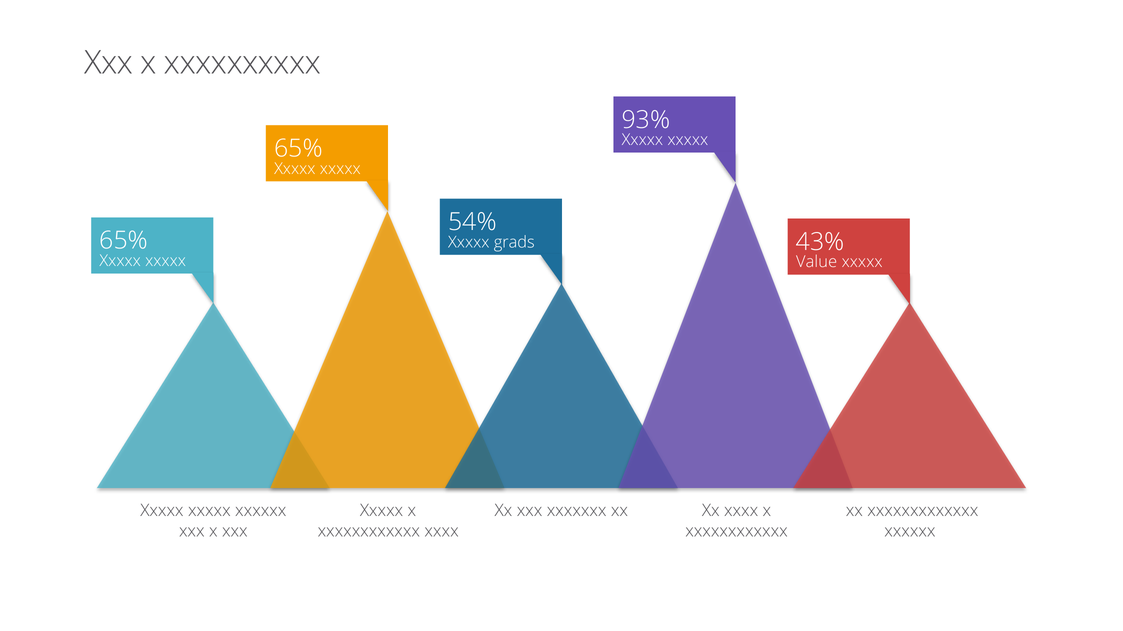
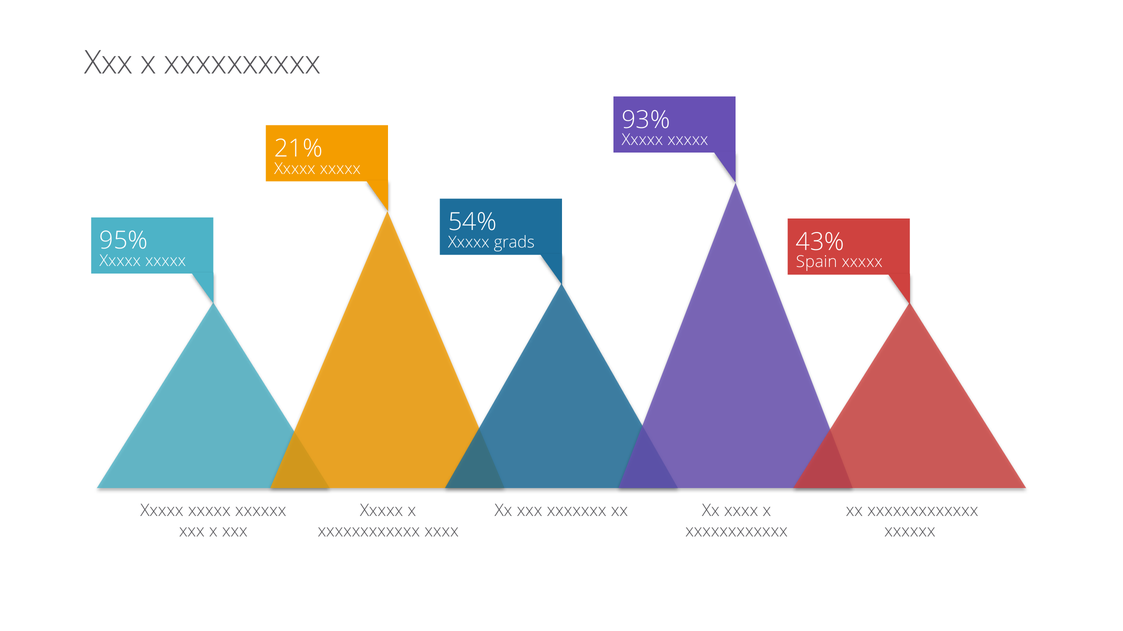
65%: 65% -> 21% (298, 149)
65%: 65% -> 95% (124, 241)
Value: Value -> Spain (817, 262)
